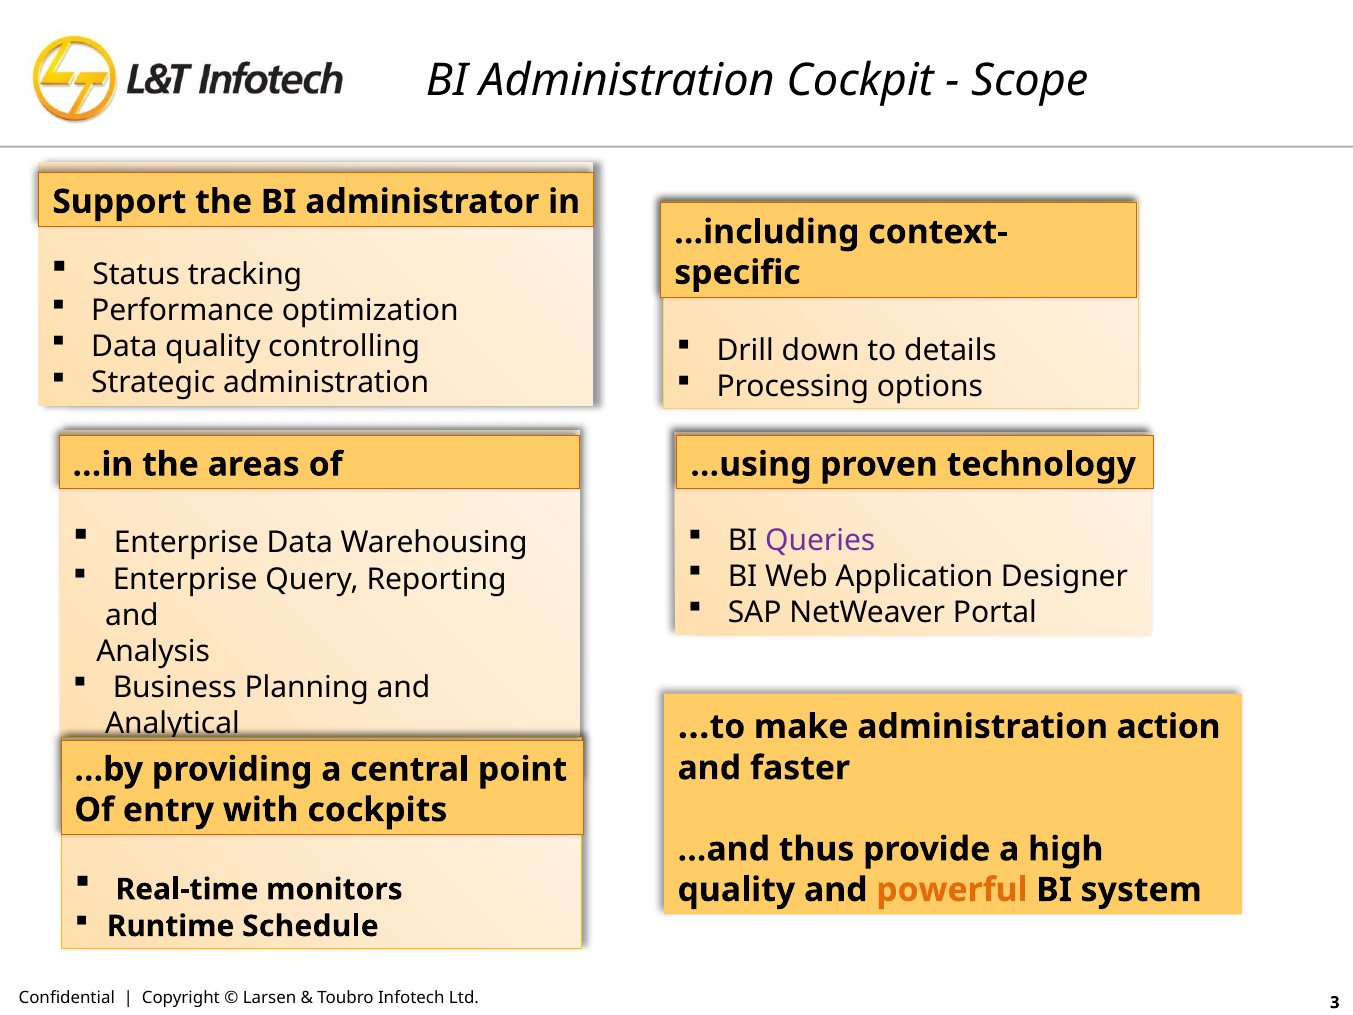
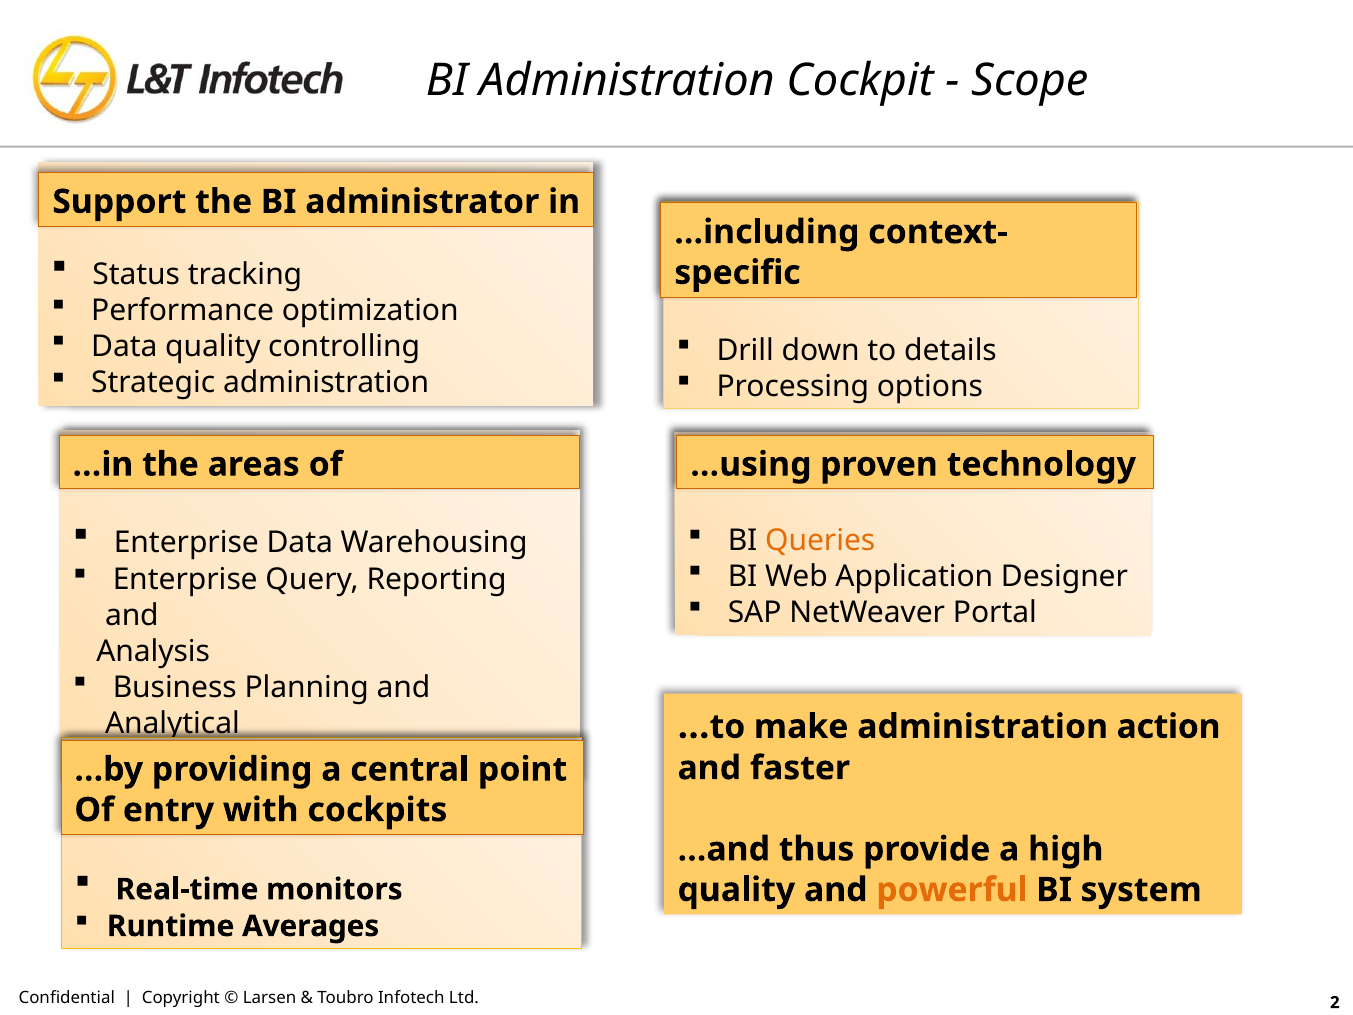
Queries colour: purple -> orange (820, 540)
Schedule: Schedule -> Averages (311, 926)
3: 3 -> 2 (1335, 1002)
